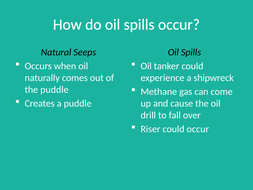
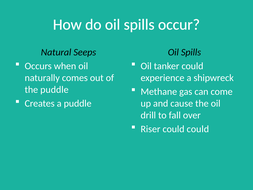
could occur: occur -> could (198, 129)
